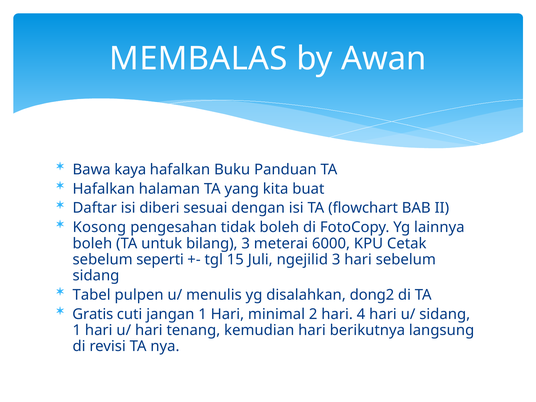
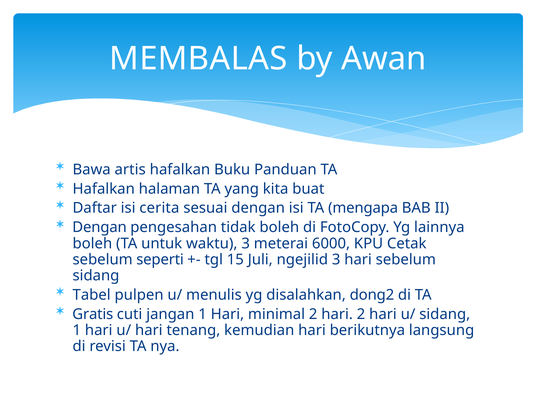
kaya: kaya -> artis (130, 169)
diberi: diberi -> cerita (159, 208)
flowchart: flowchart -> mengapa (363, 208)
Kosong: Kosong -> Dengan (100, 227)
bilang: bilang -> waktu (212, 243)
hari 4: 4 -> 2 (361, 314)
